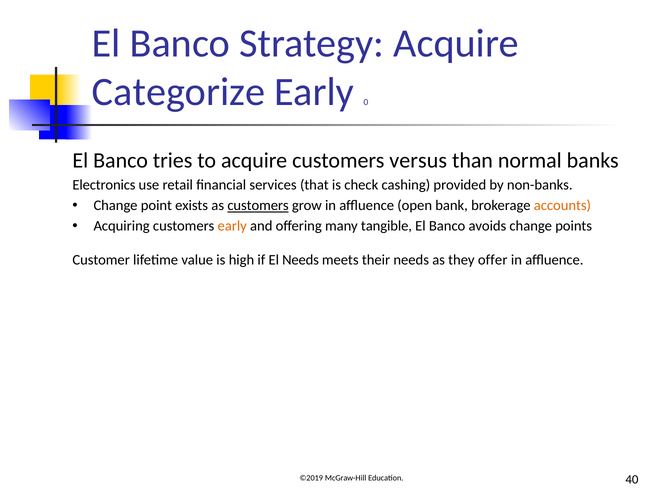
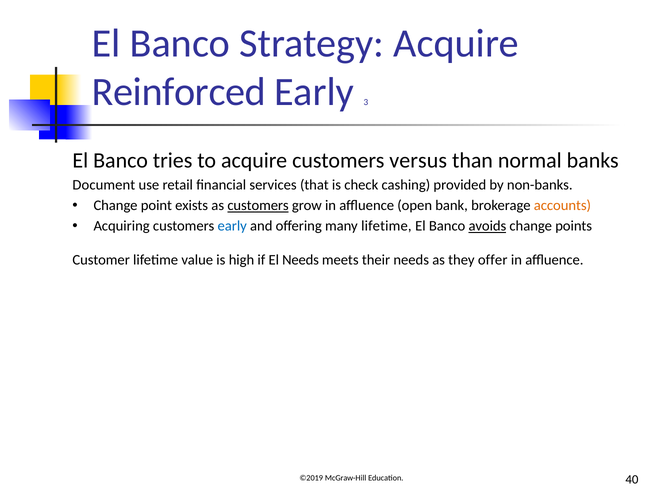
Categorize: Categorize -> Reinforced (179, 92)
0: 0 -> 3 (366, 102)
Electronics: Electronics -> Document (104, 185)
early colour: orange -> blue (232, 226)
many tangible: tangible -> lifetime (386, 226)
avoids underline: none -> present (487, 226)
